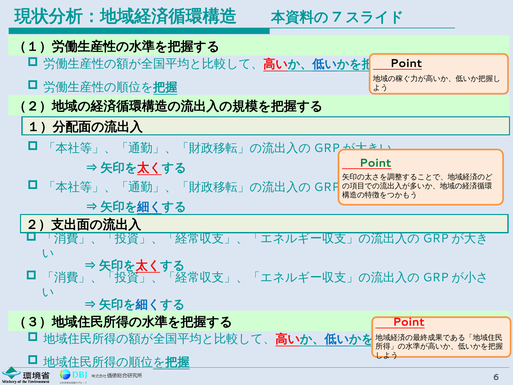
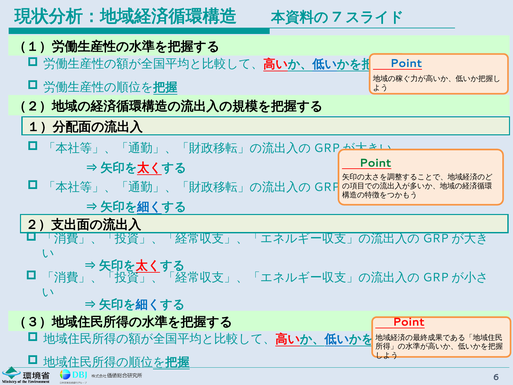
Point colour: black -> blue (406, 63)
